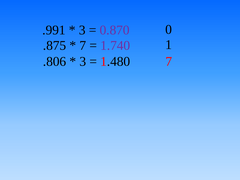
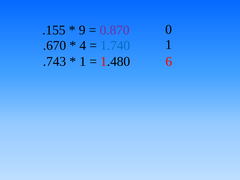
.991: .991 -> .155 (54, 30)
3: 3 -> 9 (82, 30)
.875: .875 -> .670 (55, 46)
7: 7 -> 4 (83, 46)
1.740 colour: purple -> blue (115, 46)
.806: .806 -> .743 (55, 62)
3: 3 -> 1 (83, 62)
1.480 7: 7 -> 6 (169, 61)
